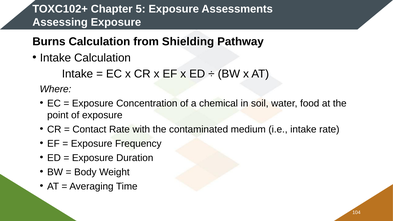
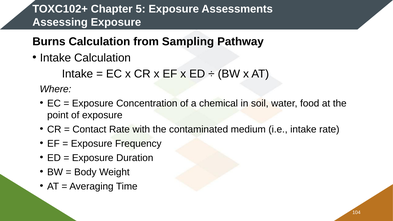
Shielding: Shielding -> Sampling (188, 42)
